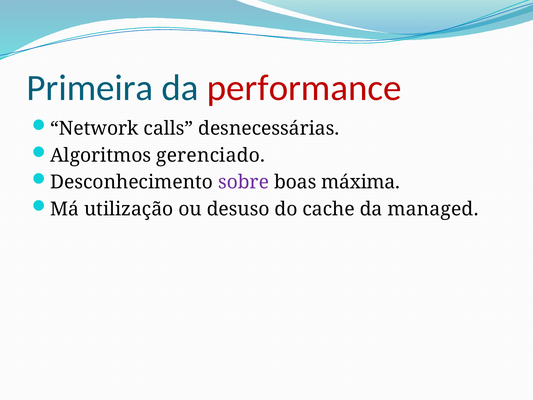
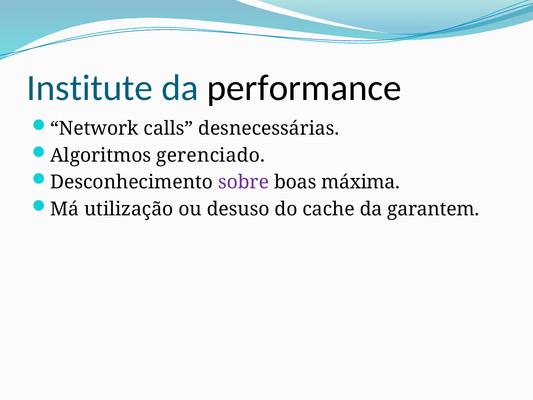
Primeira: Primeira -> Institute (90, 88)
performance colour: red -> black (304, 88)
managed: managed -> garantem (433, 209)
